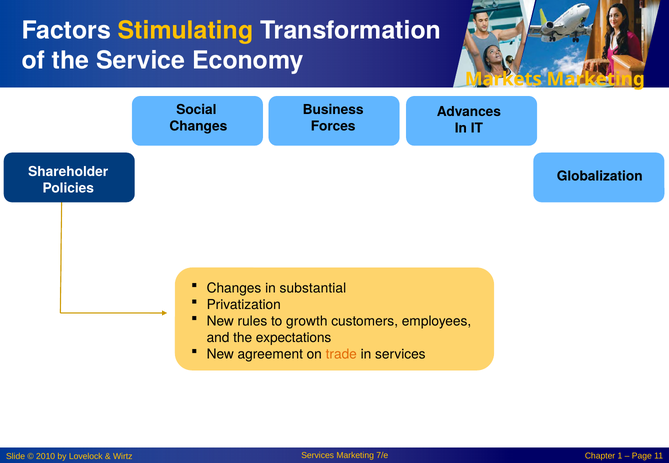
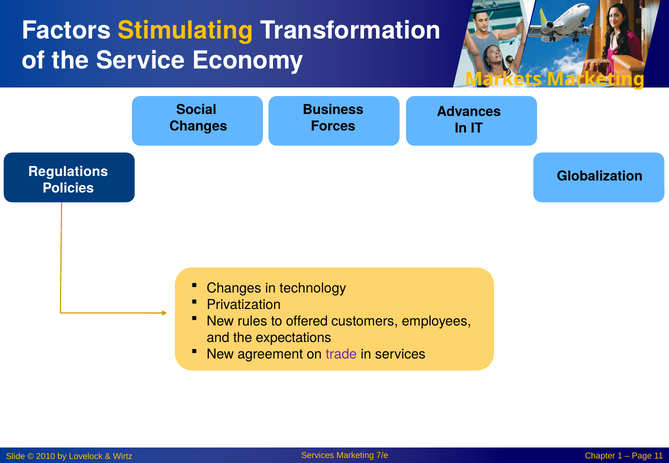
Shareholder: Shareholder -> Regulations (68, 172)
substantial: substantial -> technology (313, 288)
growth: growth -> offered (307, 321)
trade colour: orange -> purple (341, 354)
